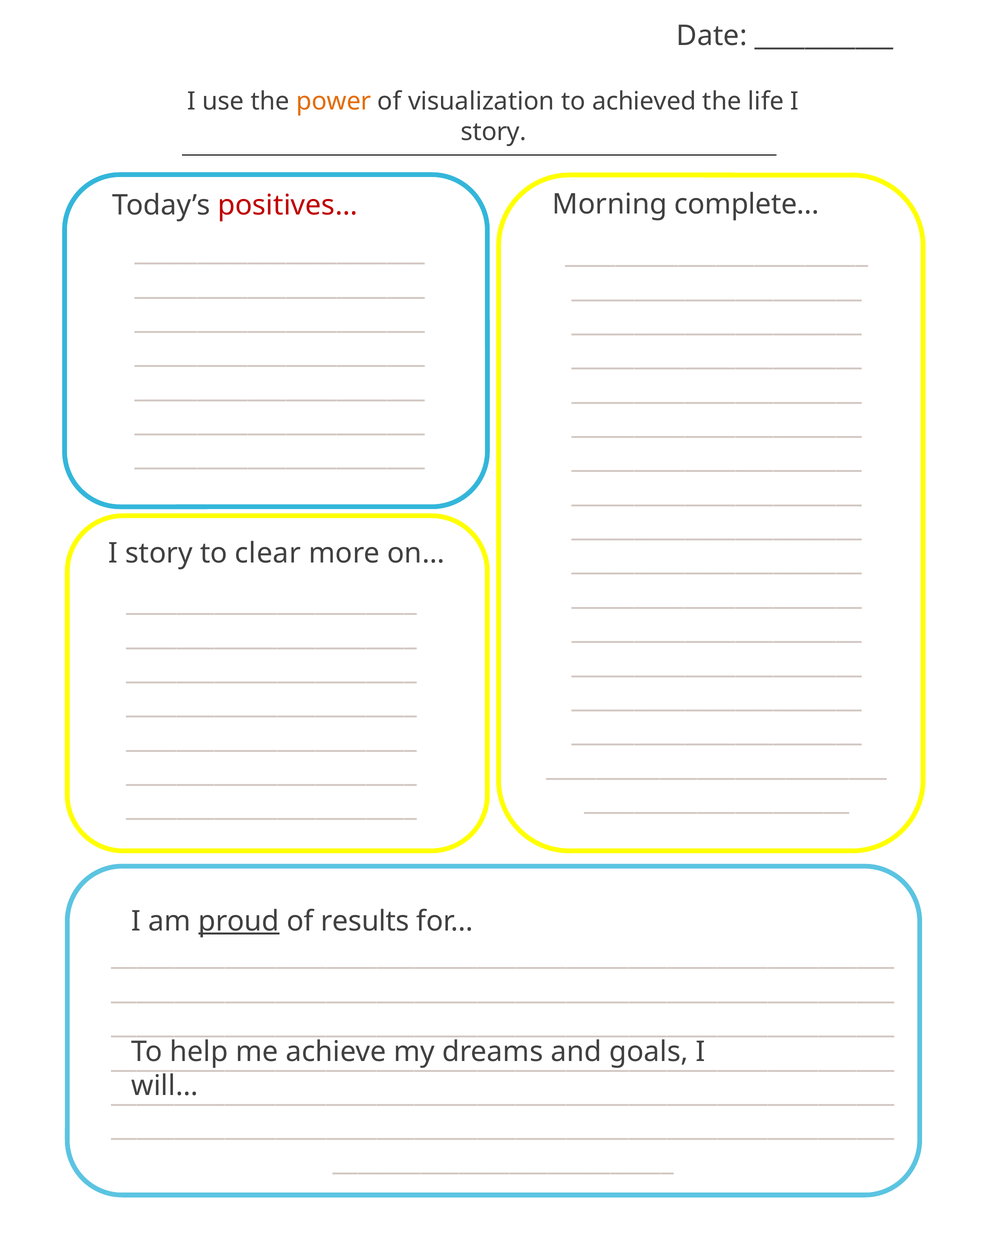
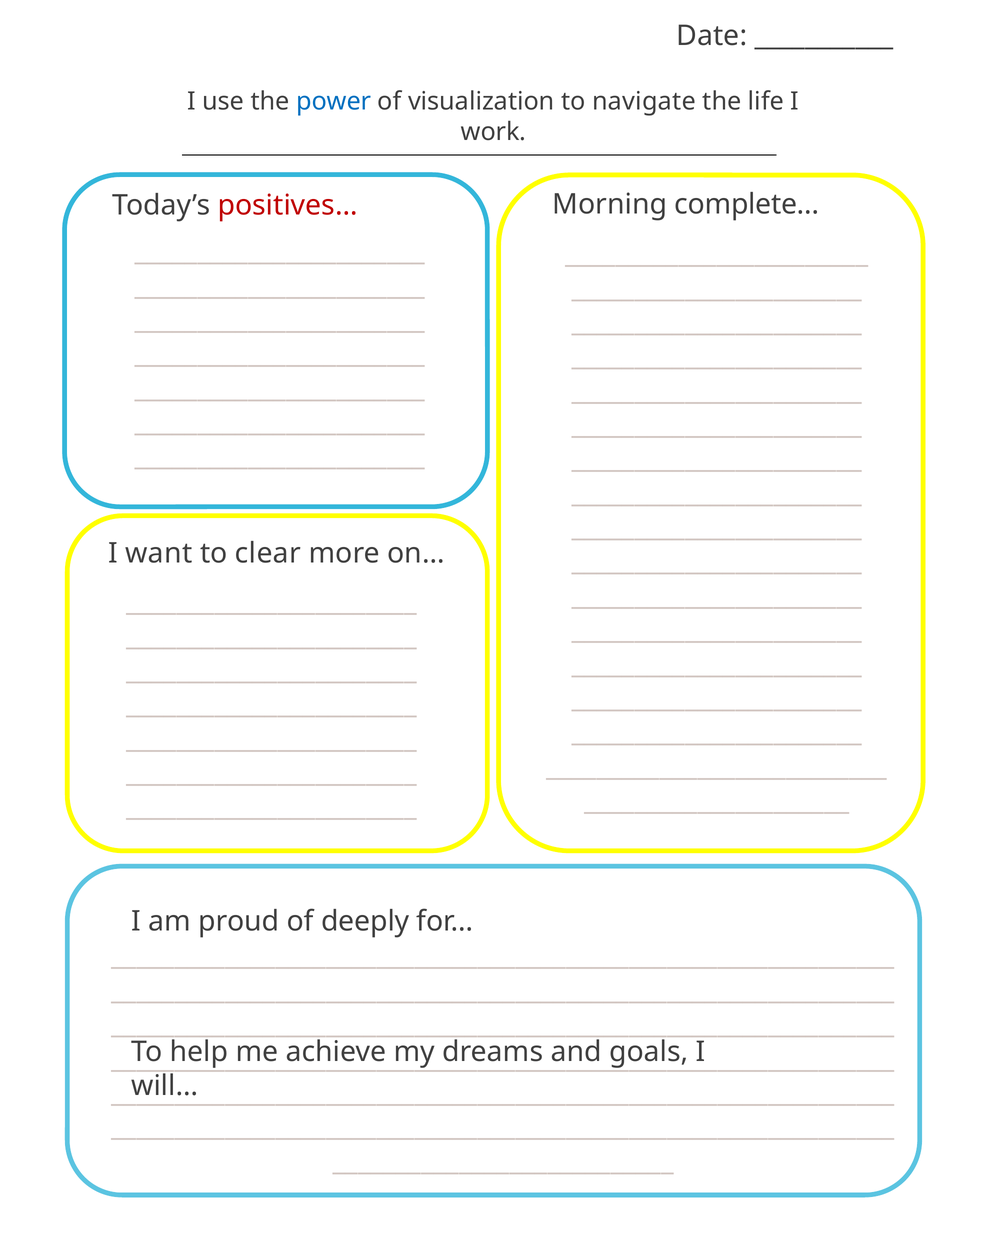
power colour: orange -> blue (334, 101)
achieved: achieved -> navigate (644, 101)
story: story -> work (494, 132)
story: story -> want (159, 554)
proud underline: present -> none (239, 921)
results: results -> deeply (365, 921)
